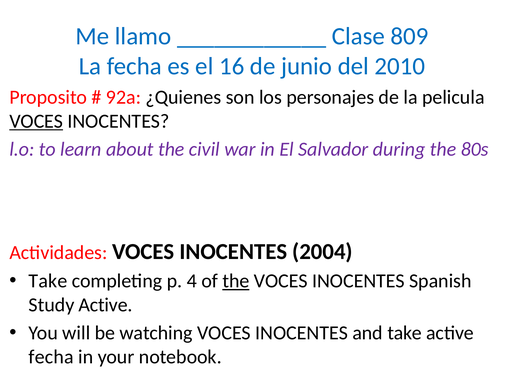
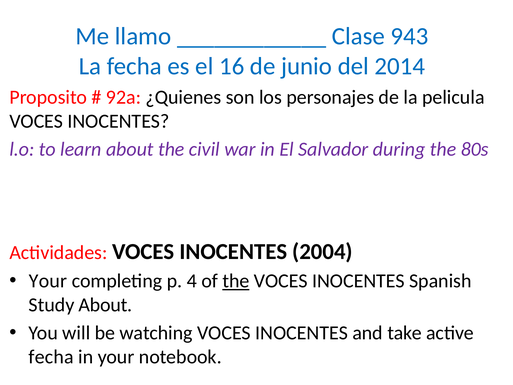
809: 809 -> 943 (410, 36)
2010: 2010 -> 2014 (400, 66)
VOCES underline: present -> none (36, 121)
Take: Take -> Your (48, 281)
Study Active: Active -> About (105, 305)
